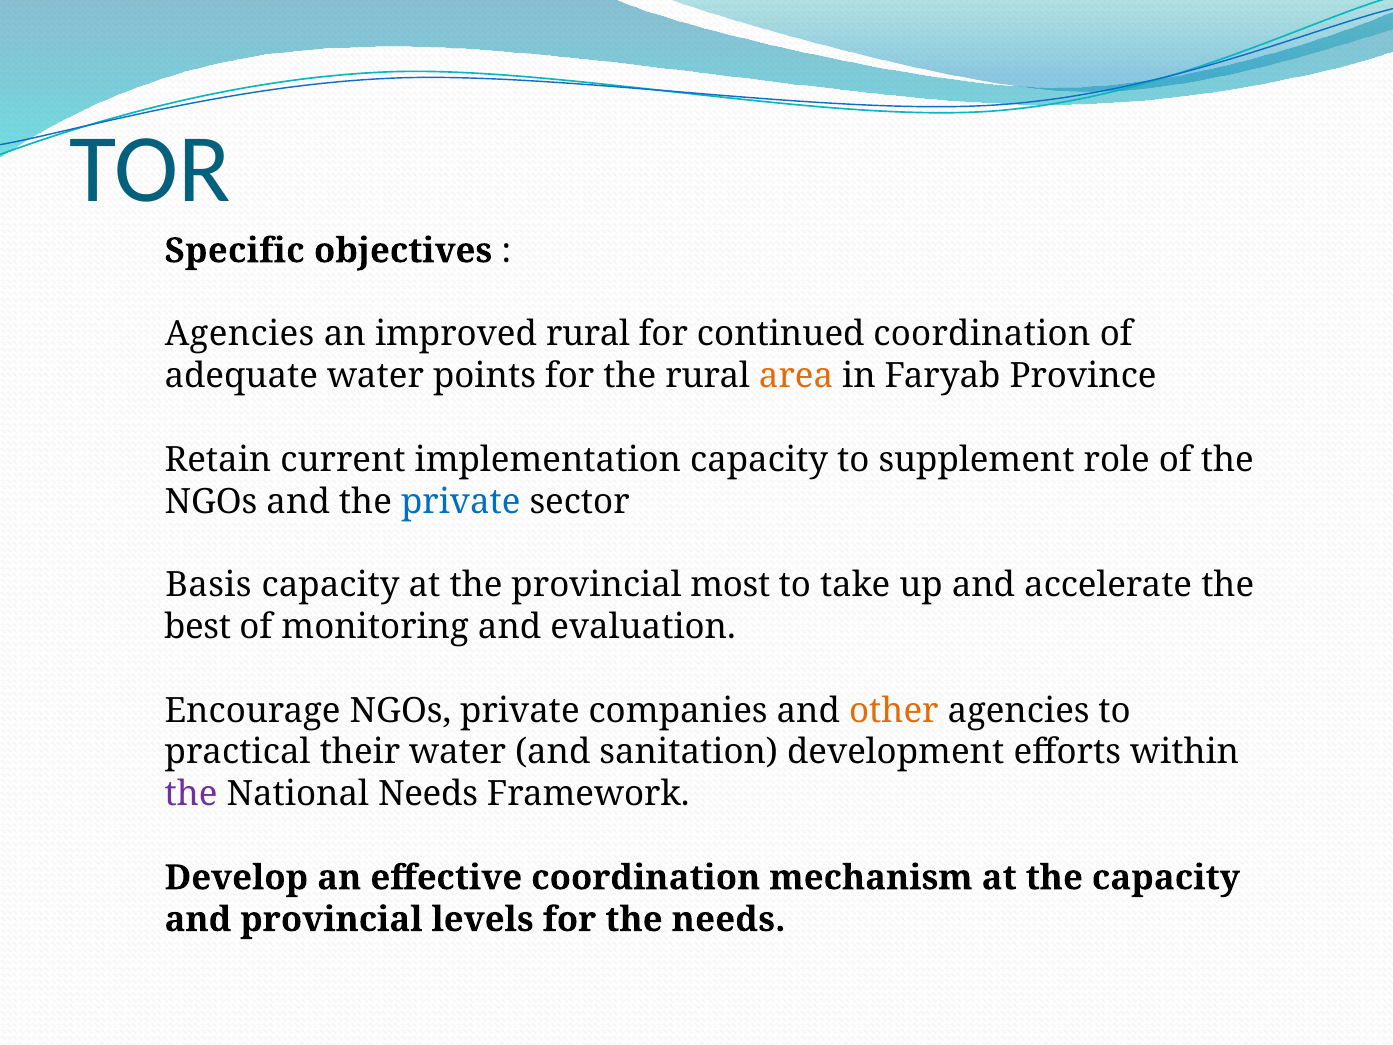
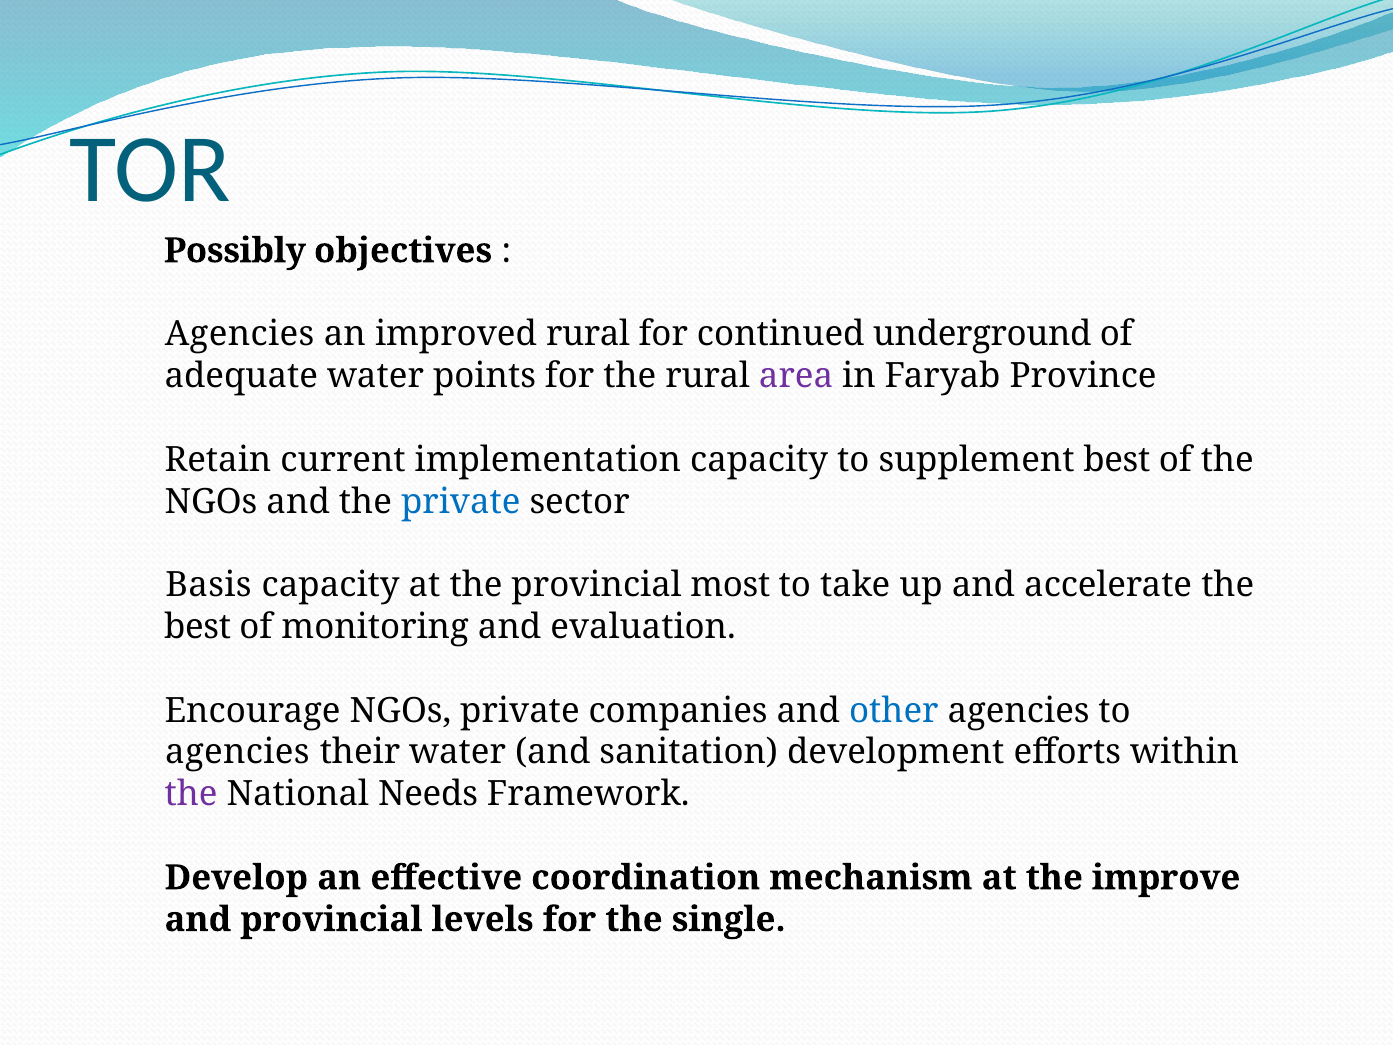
Specific: Specific -> Possibly (235, 251)
continued coordination: coordination -> underground (982, 334)
area colour: orange -> purple (796, 376)
supplement role: role -> best (1117, 460)
other colour: orange -> blue (894, 710)
practical: practical -> agencies (237, 752)
the capacity: capacity -> improve (1166, 878)
the needs: needs -> single (729, 919)
